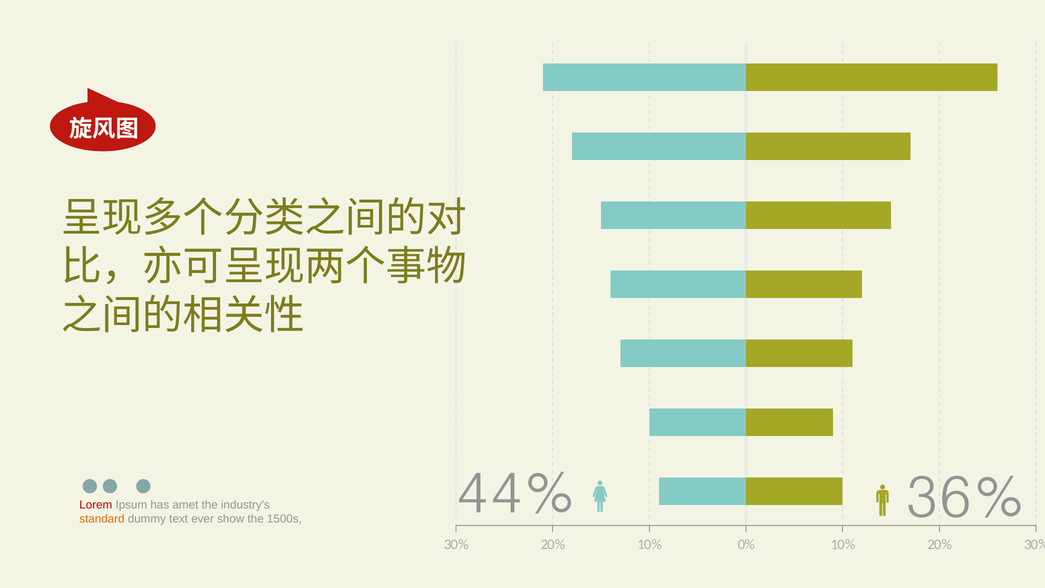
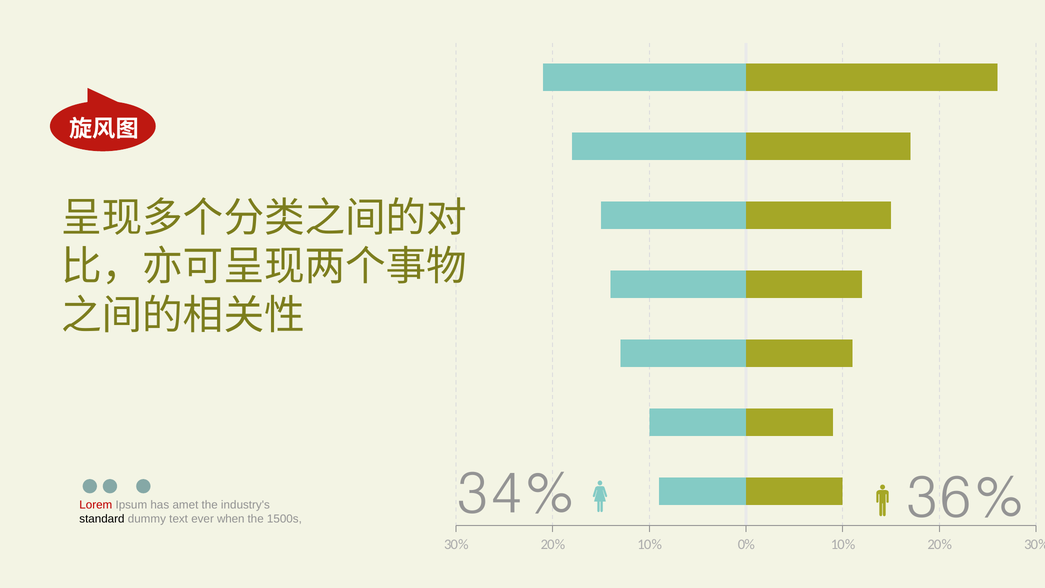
44%: 44% -> 34% (516, 494)
standard colour: orange -> black (102, 519)
show: show -> when (231, 519)
